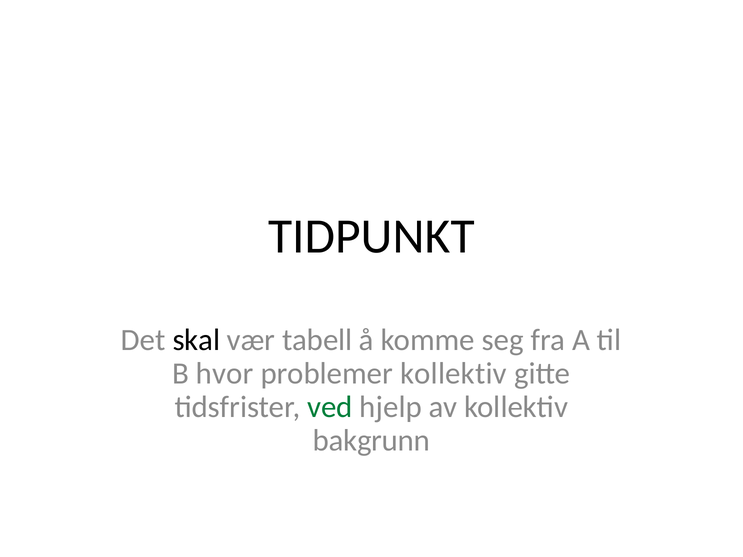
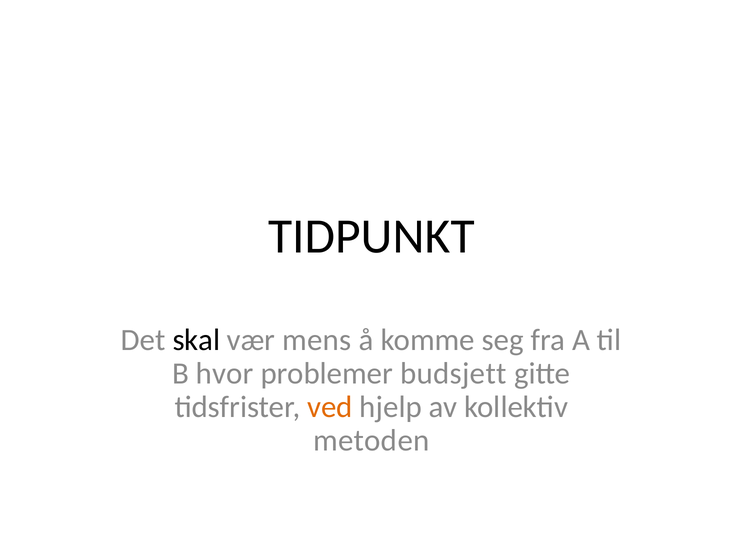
tabell: tabell -> mens (317, 340)
problemer kollektiv: kollektiv -> budsjett (453, 374)
ved colour: green -> orange (330, 407)
bakgrunn: bakgrunn -> metoden (371, 441)
